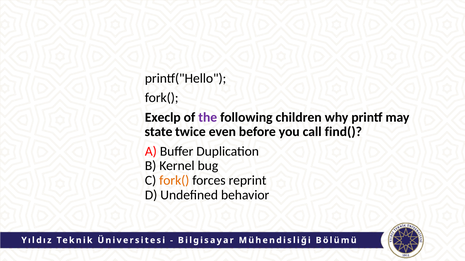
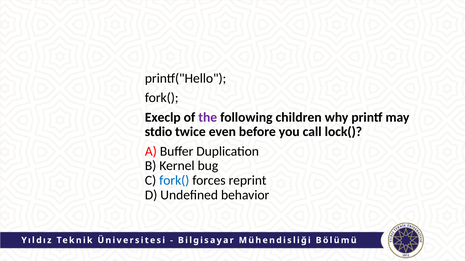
state: state -> stdio (159, 132)
find(: find( -> lock( (343, 132)
fork( colour: orange -> blue (174, 181)
